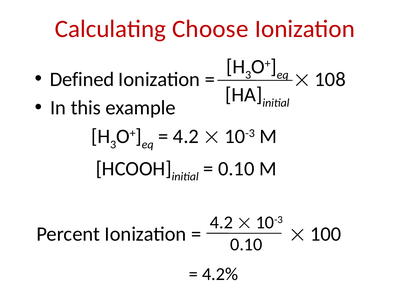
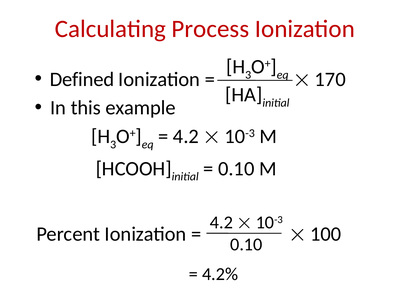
Choose: Choose -> Process (210, 29)
108: 108 -> 170 (330, 79)
